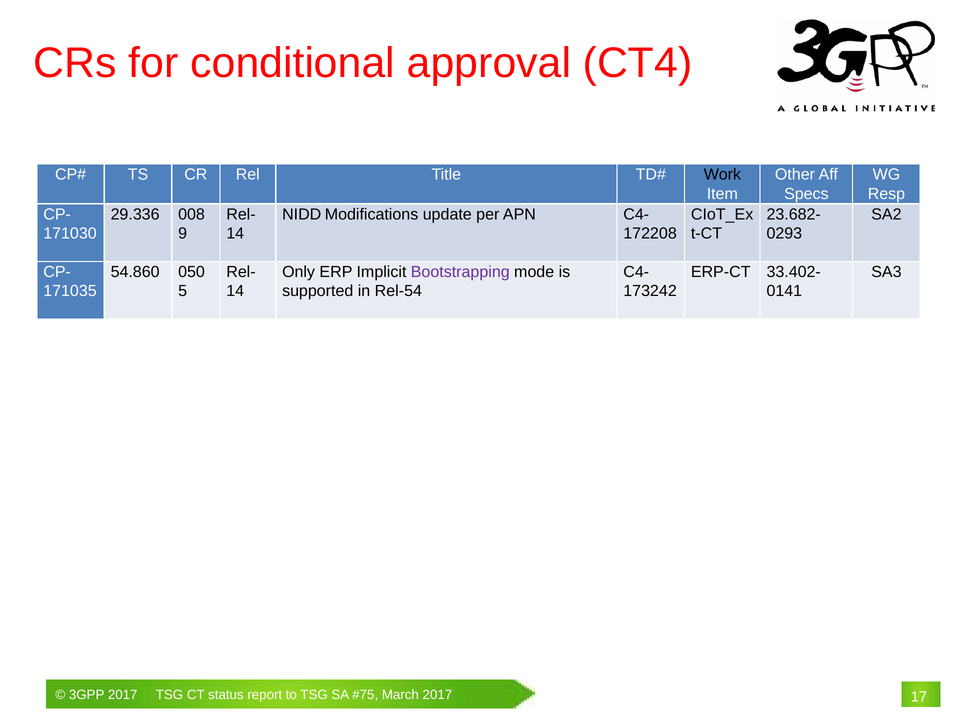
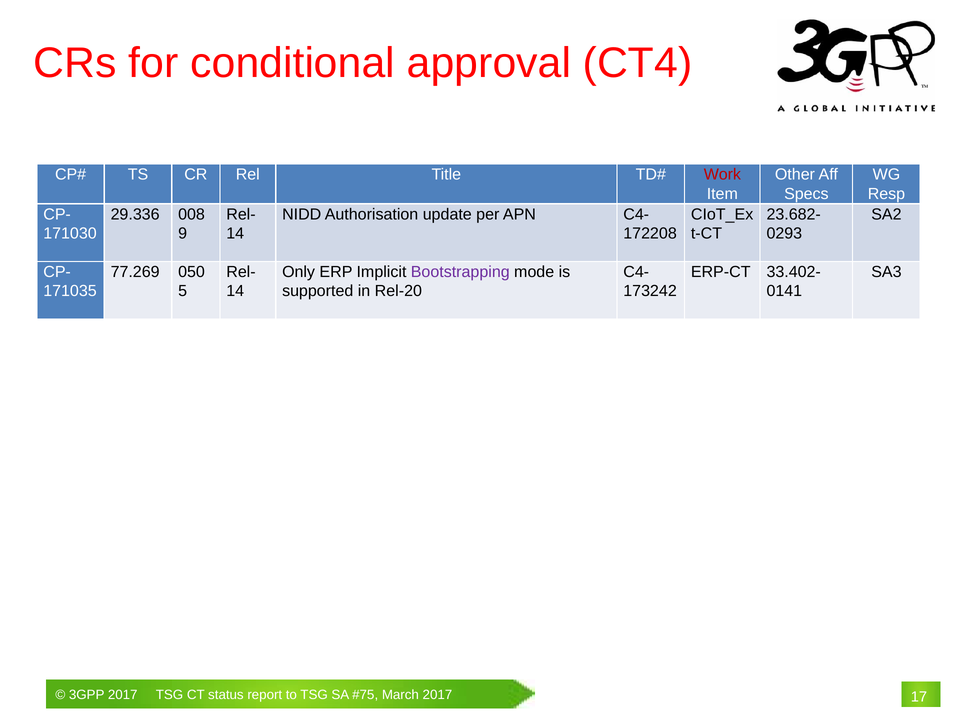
Work colour: black -> red (722, 175)
Modifications: Modifications -> Authorisation (372, 214)
54.860: 54.860 -> 77.269 (135, 272)
Rel-54: Rel-54 -> Rel-20 (398, 291)
